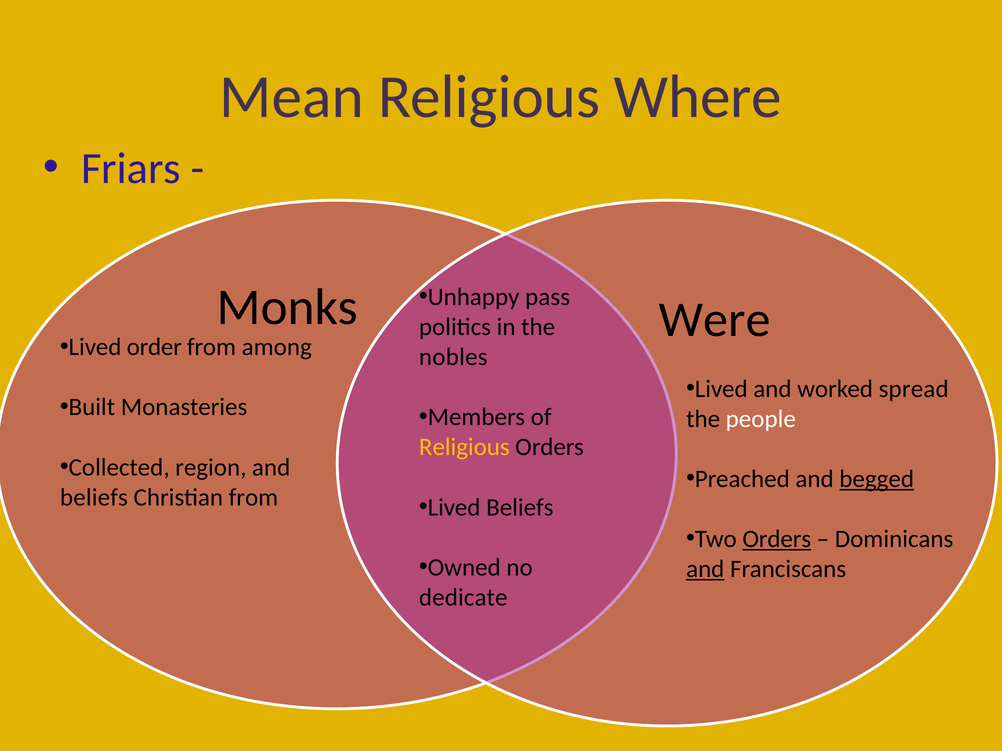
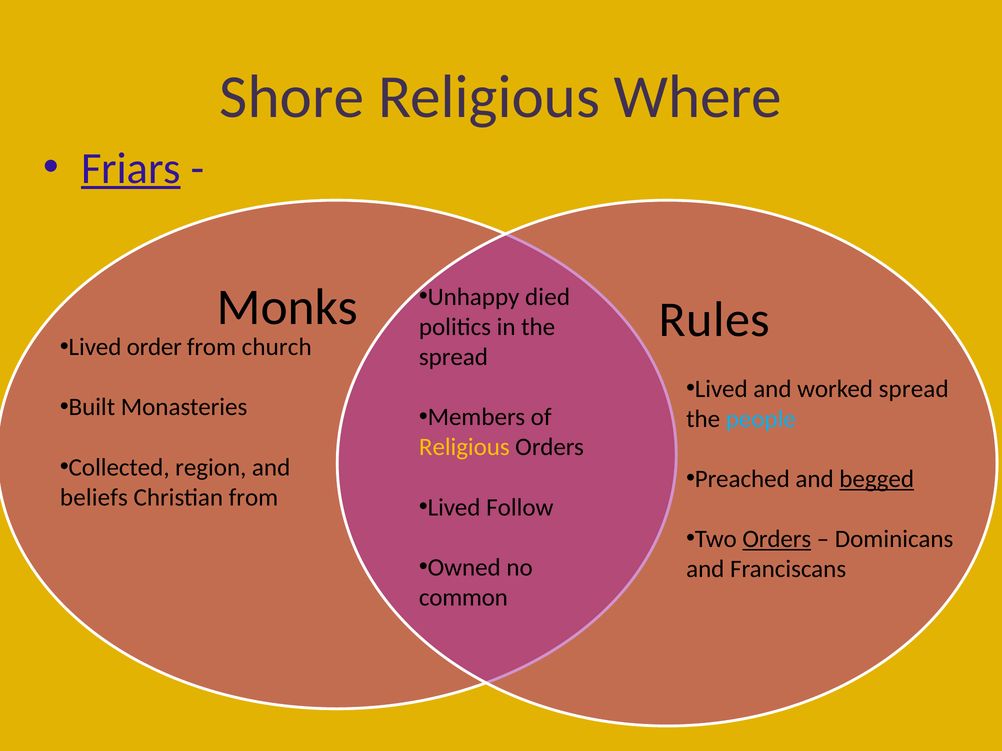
Mean: Mean -> Shore (292, 97)
Friars underline: none -> present (131, 168)
pass: pass -> died (548, 297)
Were: Were -> Rules (714, 320)
among: among -> church (277, 347)
nobles: nobles -> spread (453, 357)
people colour: white -> light blue (761, 419)
Lived Beliefs: Beliefs -> Follow (520, 508)
and underline: present -> none (705, 569)
dedicate: dedicate -> common (463, 598)
